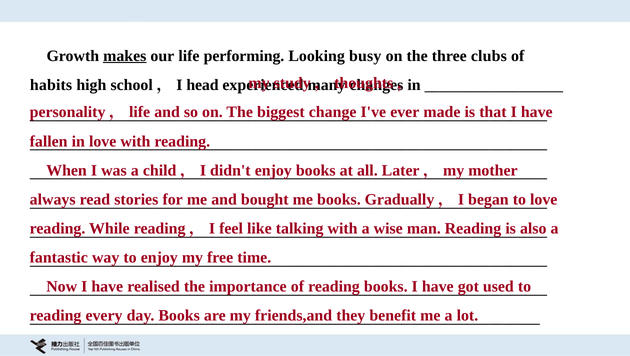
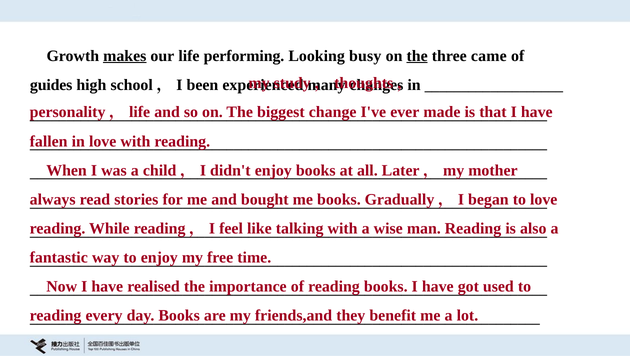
the underline: none -> present (417, 56)
clubs: clubs -> came (489, 56)
habits: habits -> guides (51, 85)
head: head -> been (202, 85)
